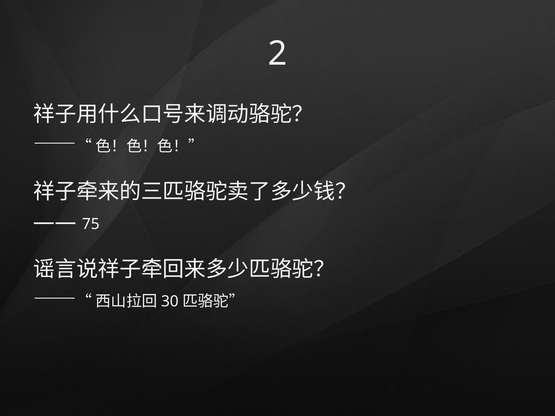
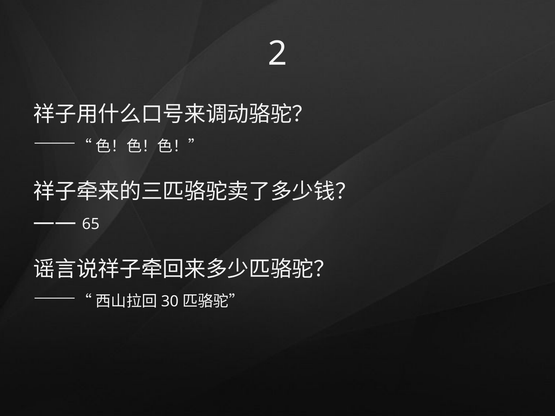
75: 75 -> 65 (91, 224)
